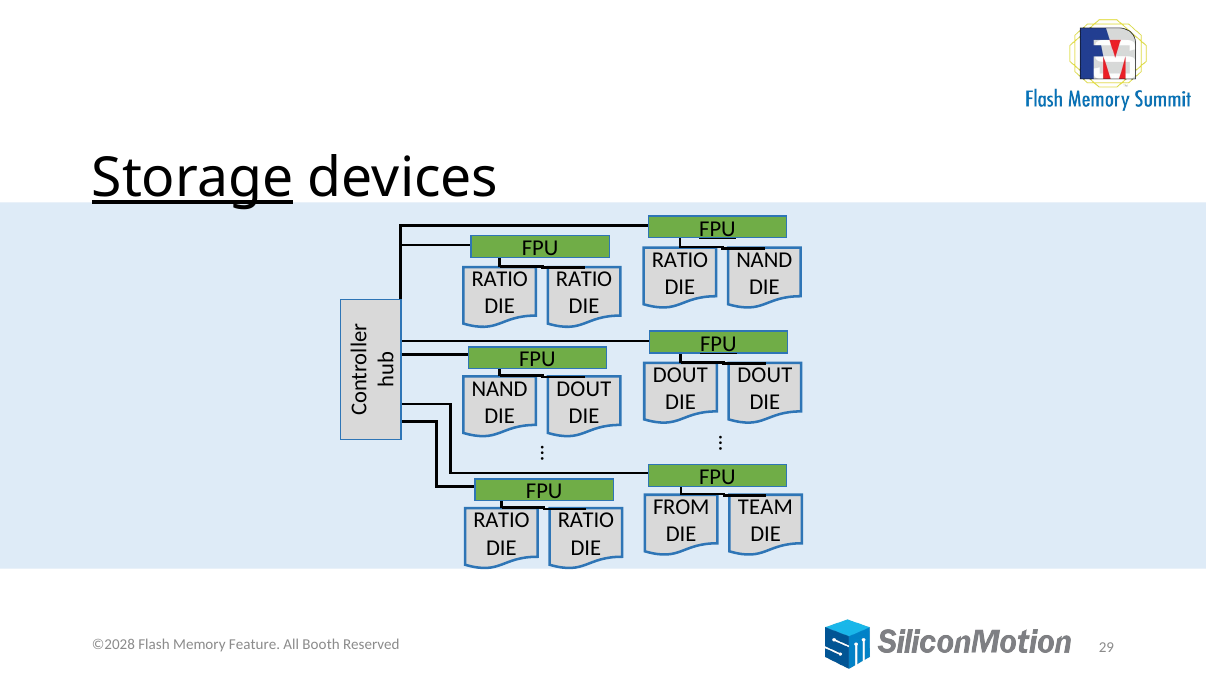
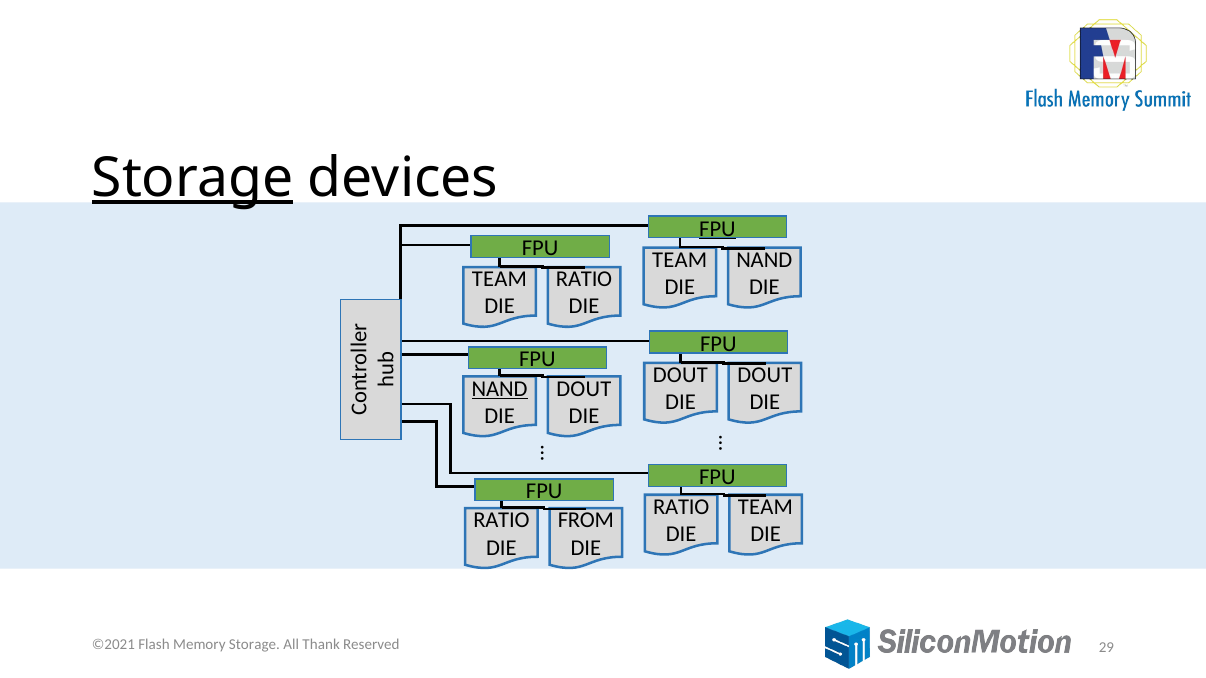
RATIO: RATIO -> TEAM (680, 260)
RATIO: RATIO -> TEAM (499, 279)
FPU underline: present -> none (718, 344)
NAND underline: none -> present (500, 389)
FROM: FROM -> RATIO (681, 507)
RATIO: RATIO -> FROM (586, 521)
©2028: ©2028 -> ©2021 (113, 645)
Memory Feature: Feature -> Storage (254, 645)
Booth: Booth -> Thank (321, 645)
